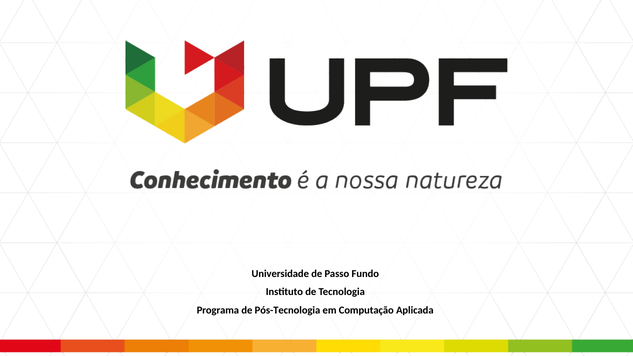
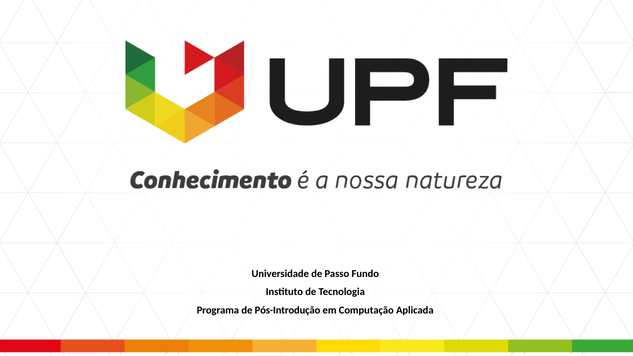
Pós-Tecnologia: Pós-Tecnologia -> Pós-Introdução (288, 310)
